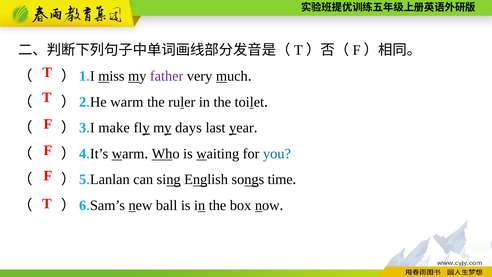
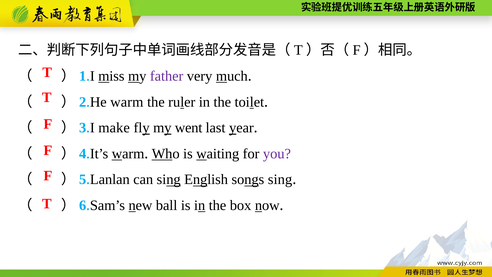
days: days -> went (189, 128)
you colour: blue -> purple (277, 154)
songs time: time -> sing (280, 179)
